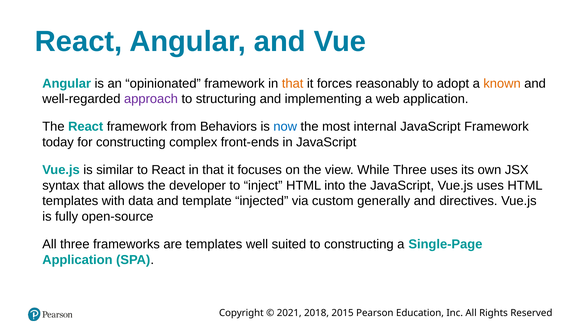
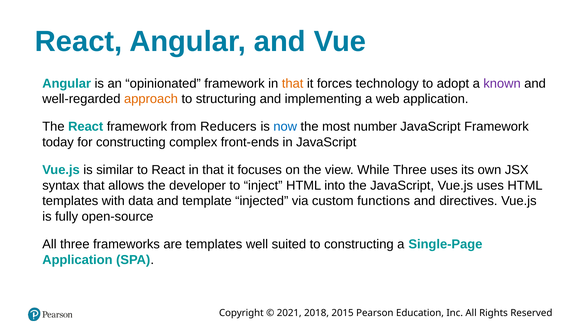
reasonably: reasonably -> technology (387, 83)
known colour: orange -> purple (502, 83)
approach colour: purple -> orange (151, 99)
Behaviors: Behaviors -> Reducers (228, 127)
internal: internal -> number (375, 127)
generally: generally -> functions (384, 201)
